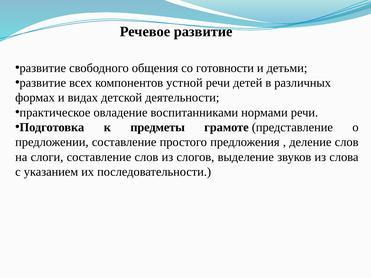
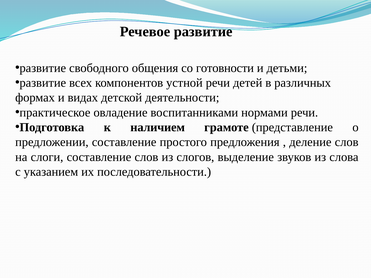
предметы: предметы -> наличием (158, 127)
